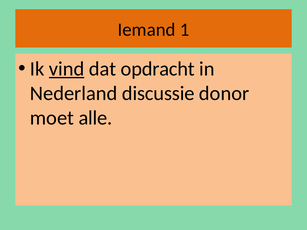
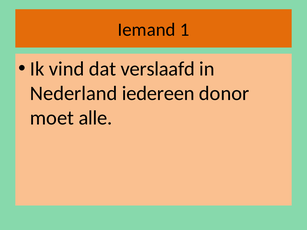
vind underline: present -> none (67, 69)
opdracht: opdracht -> verslaafd (158, 69)
discussie: discussie -> iedereen (158, 94)
